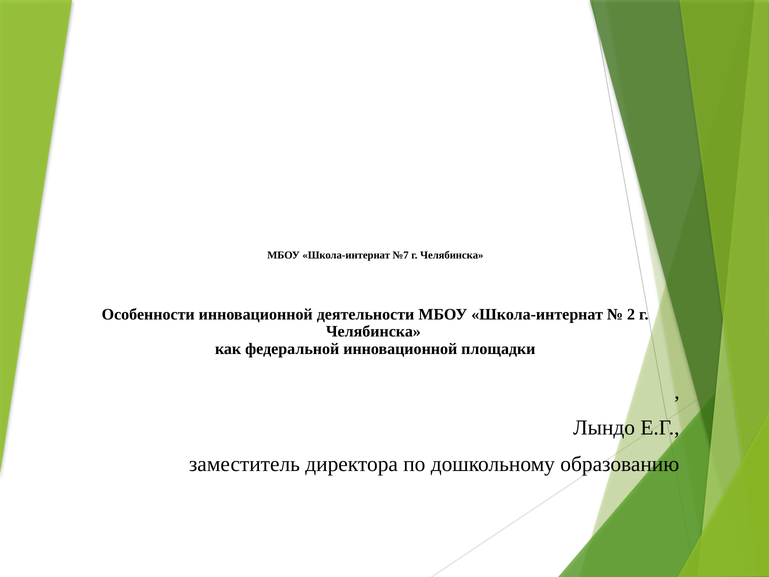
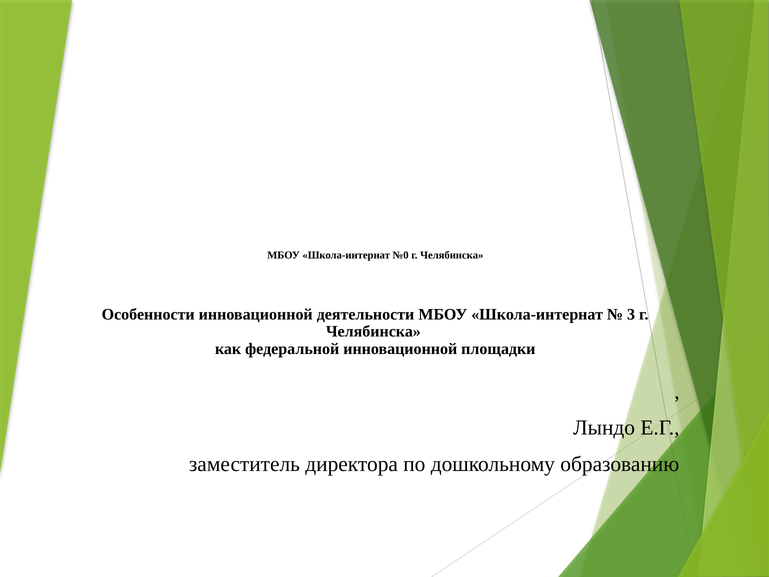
№7: №7 -> №0 (401, 255)
2: 2 -> 3 (631, 314)
